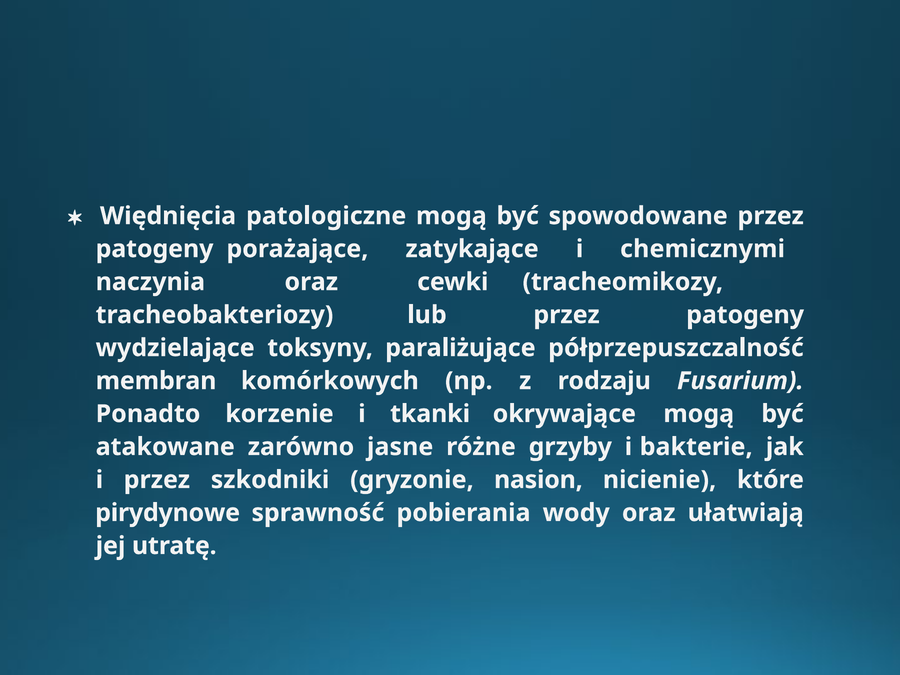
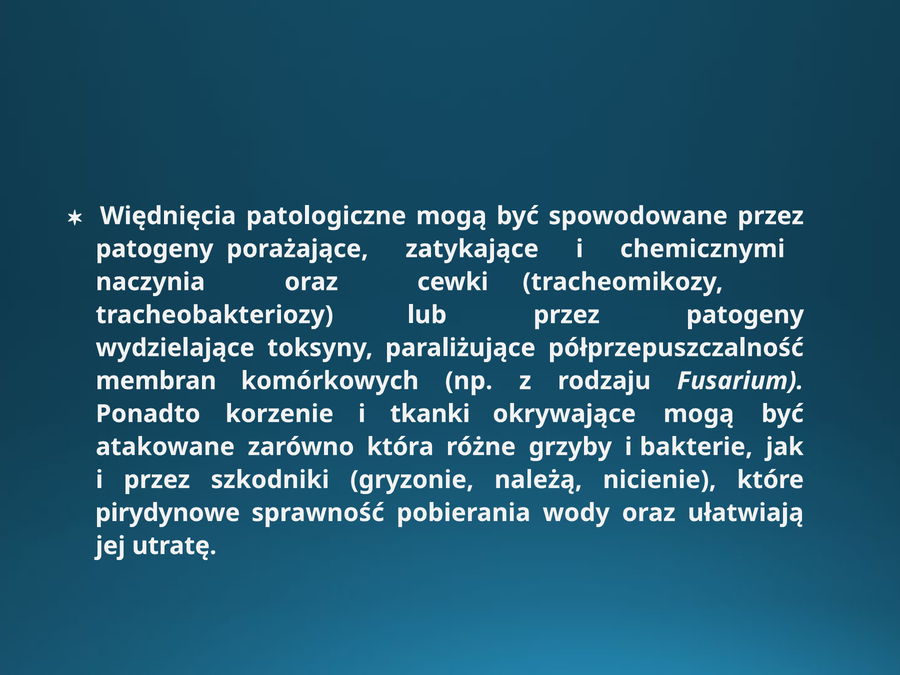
jasne: jasne -> która (400, 447)
nasion: nasion -> należą (538, 480)
